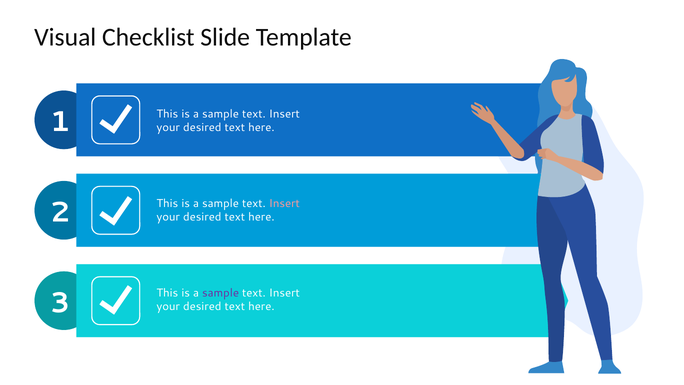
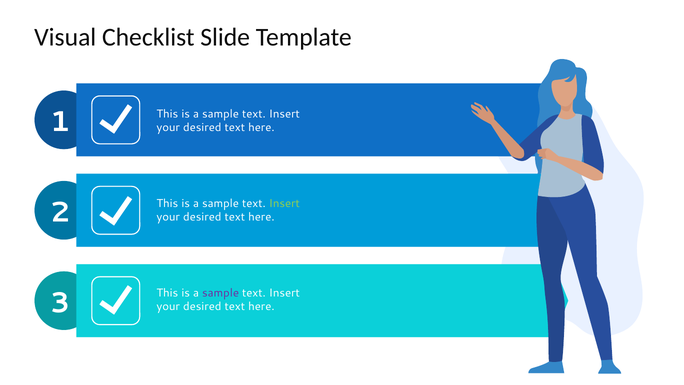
Insert colour: pink -> light green (284, 203)
